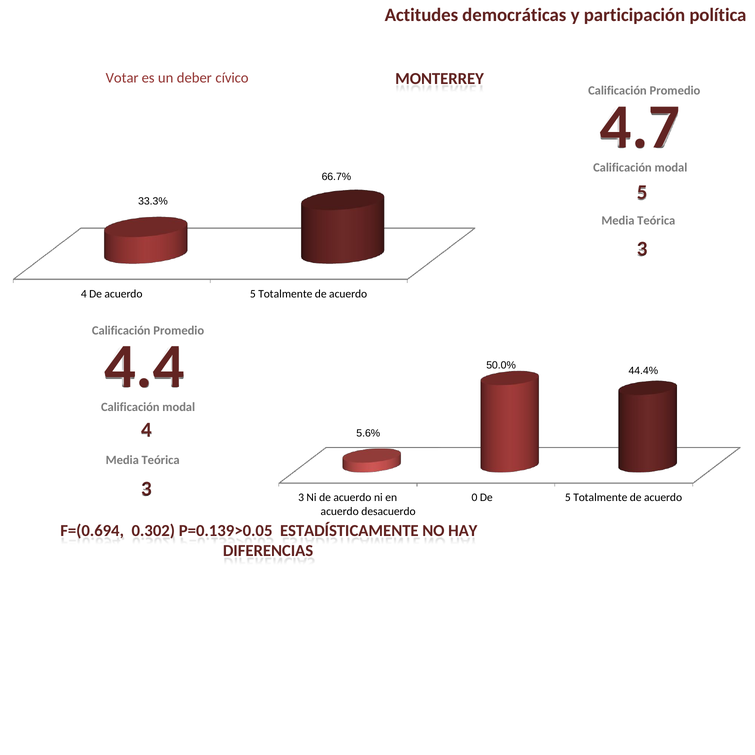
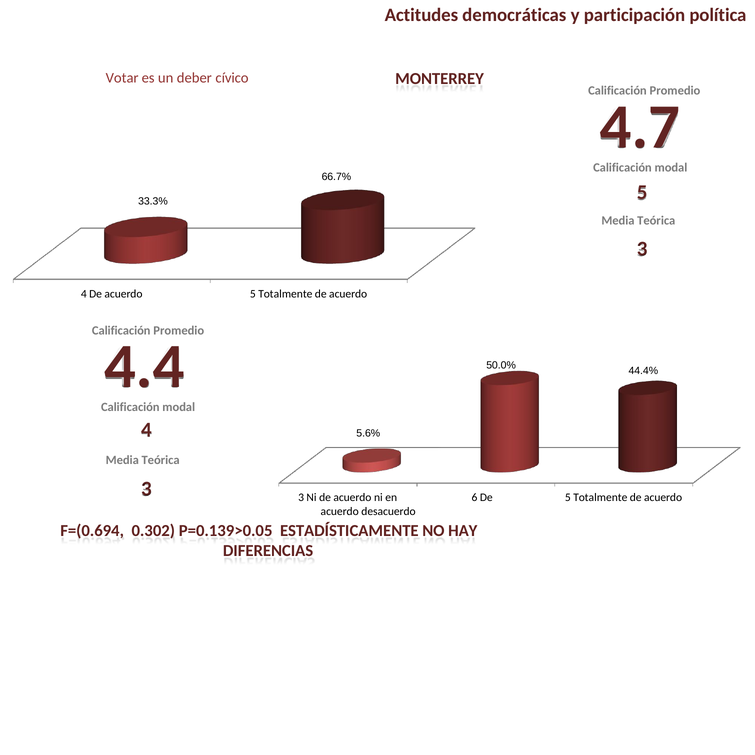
0: 0 -> 6 (475, 497)
